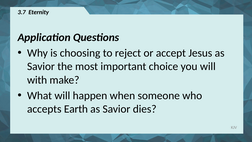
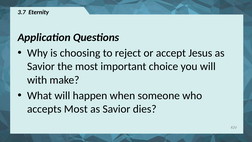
accepts Earth: Earth -> Most (76, 109)
